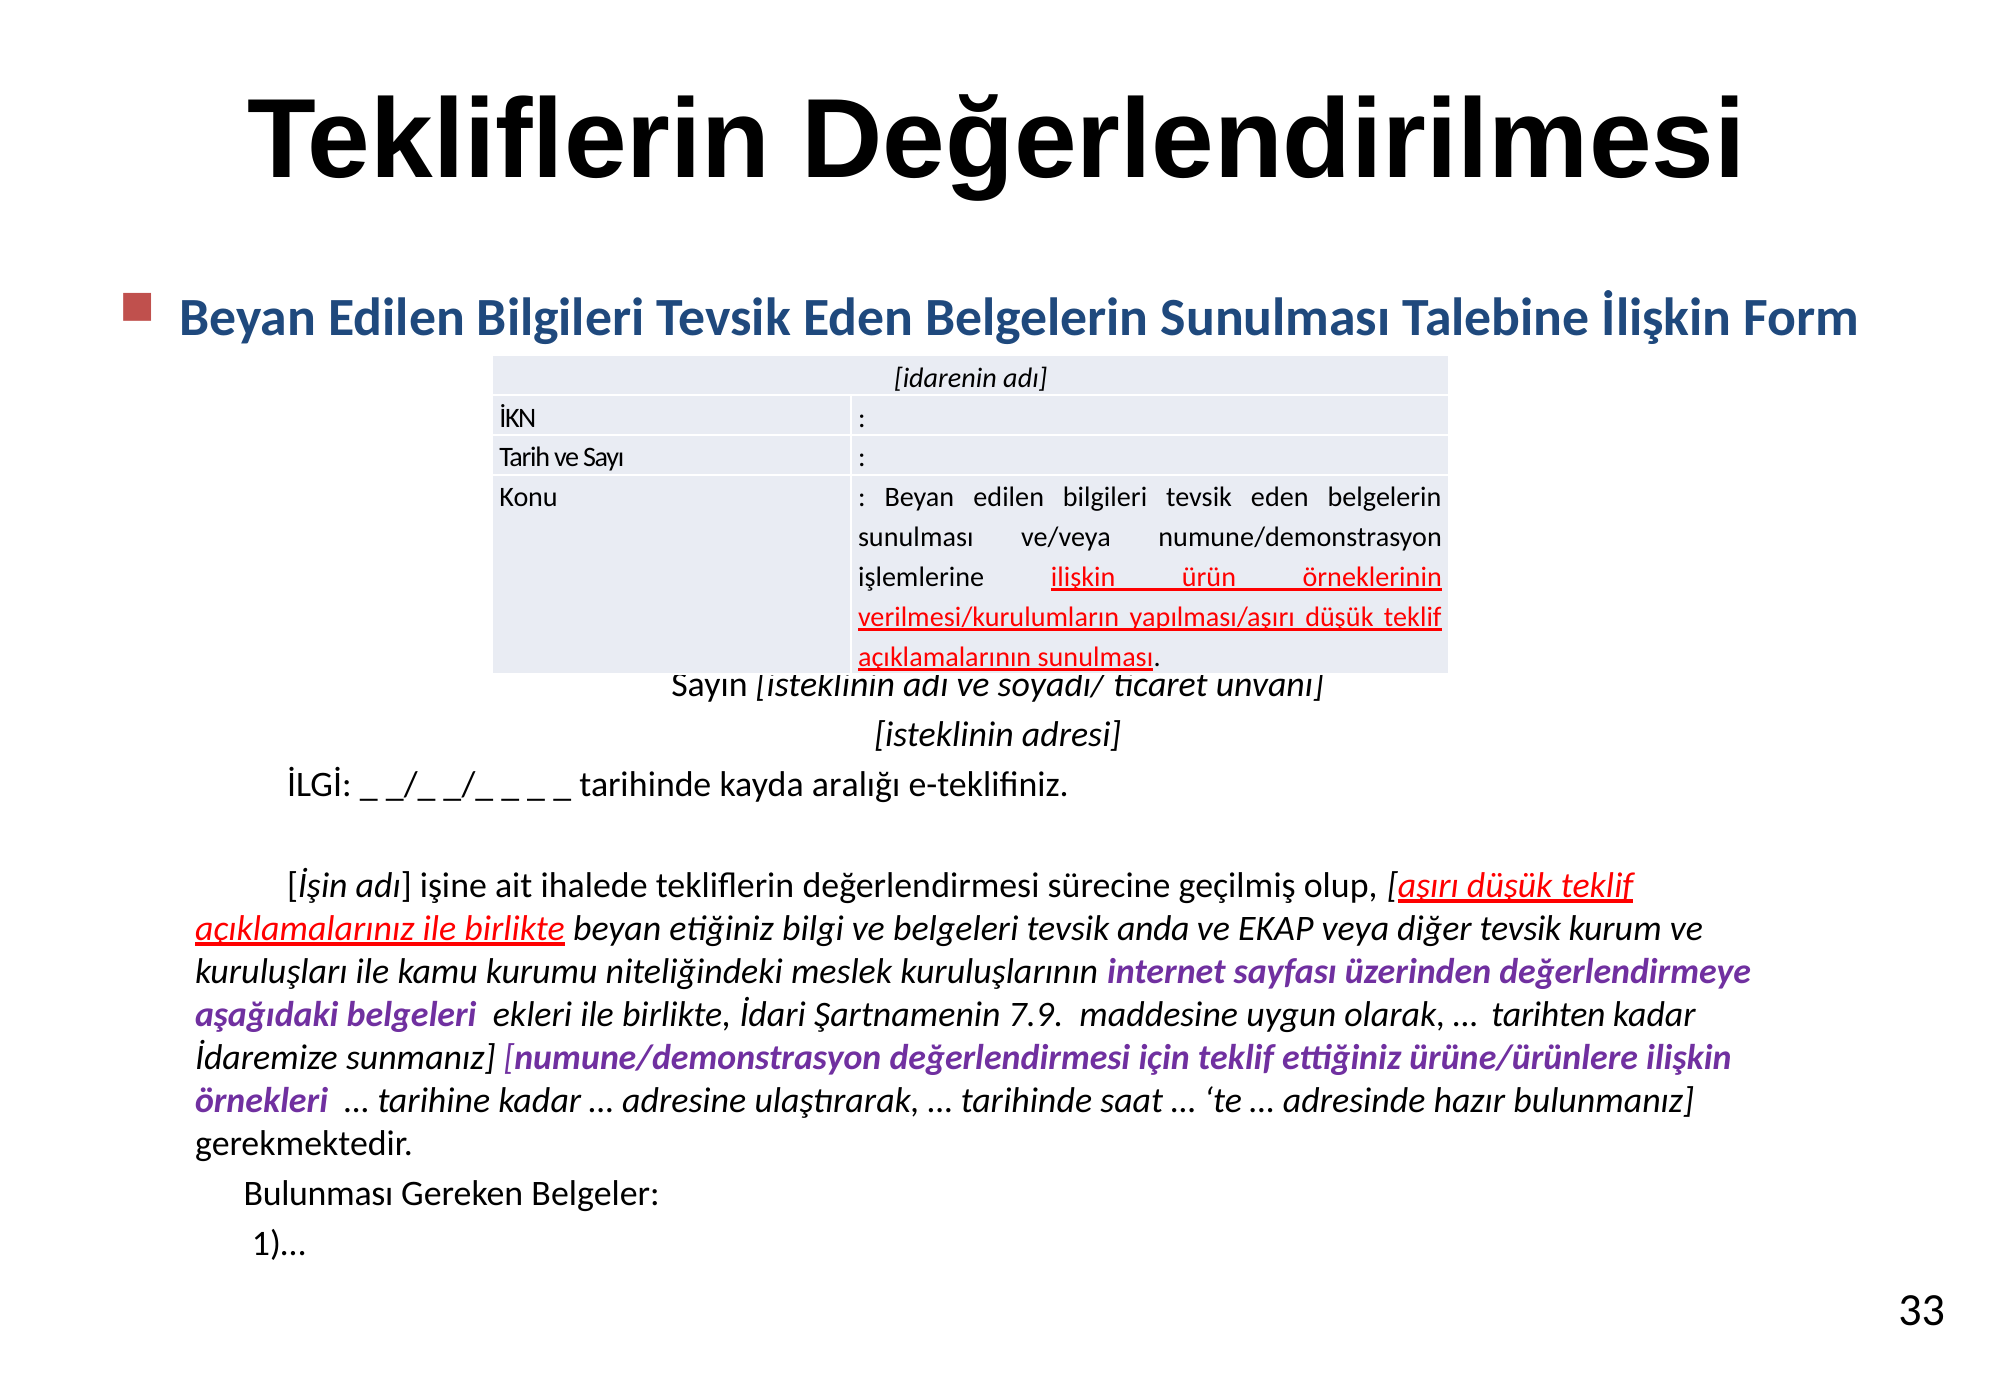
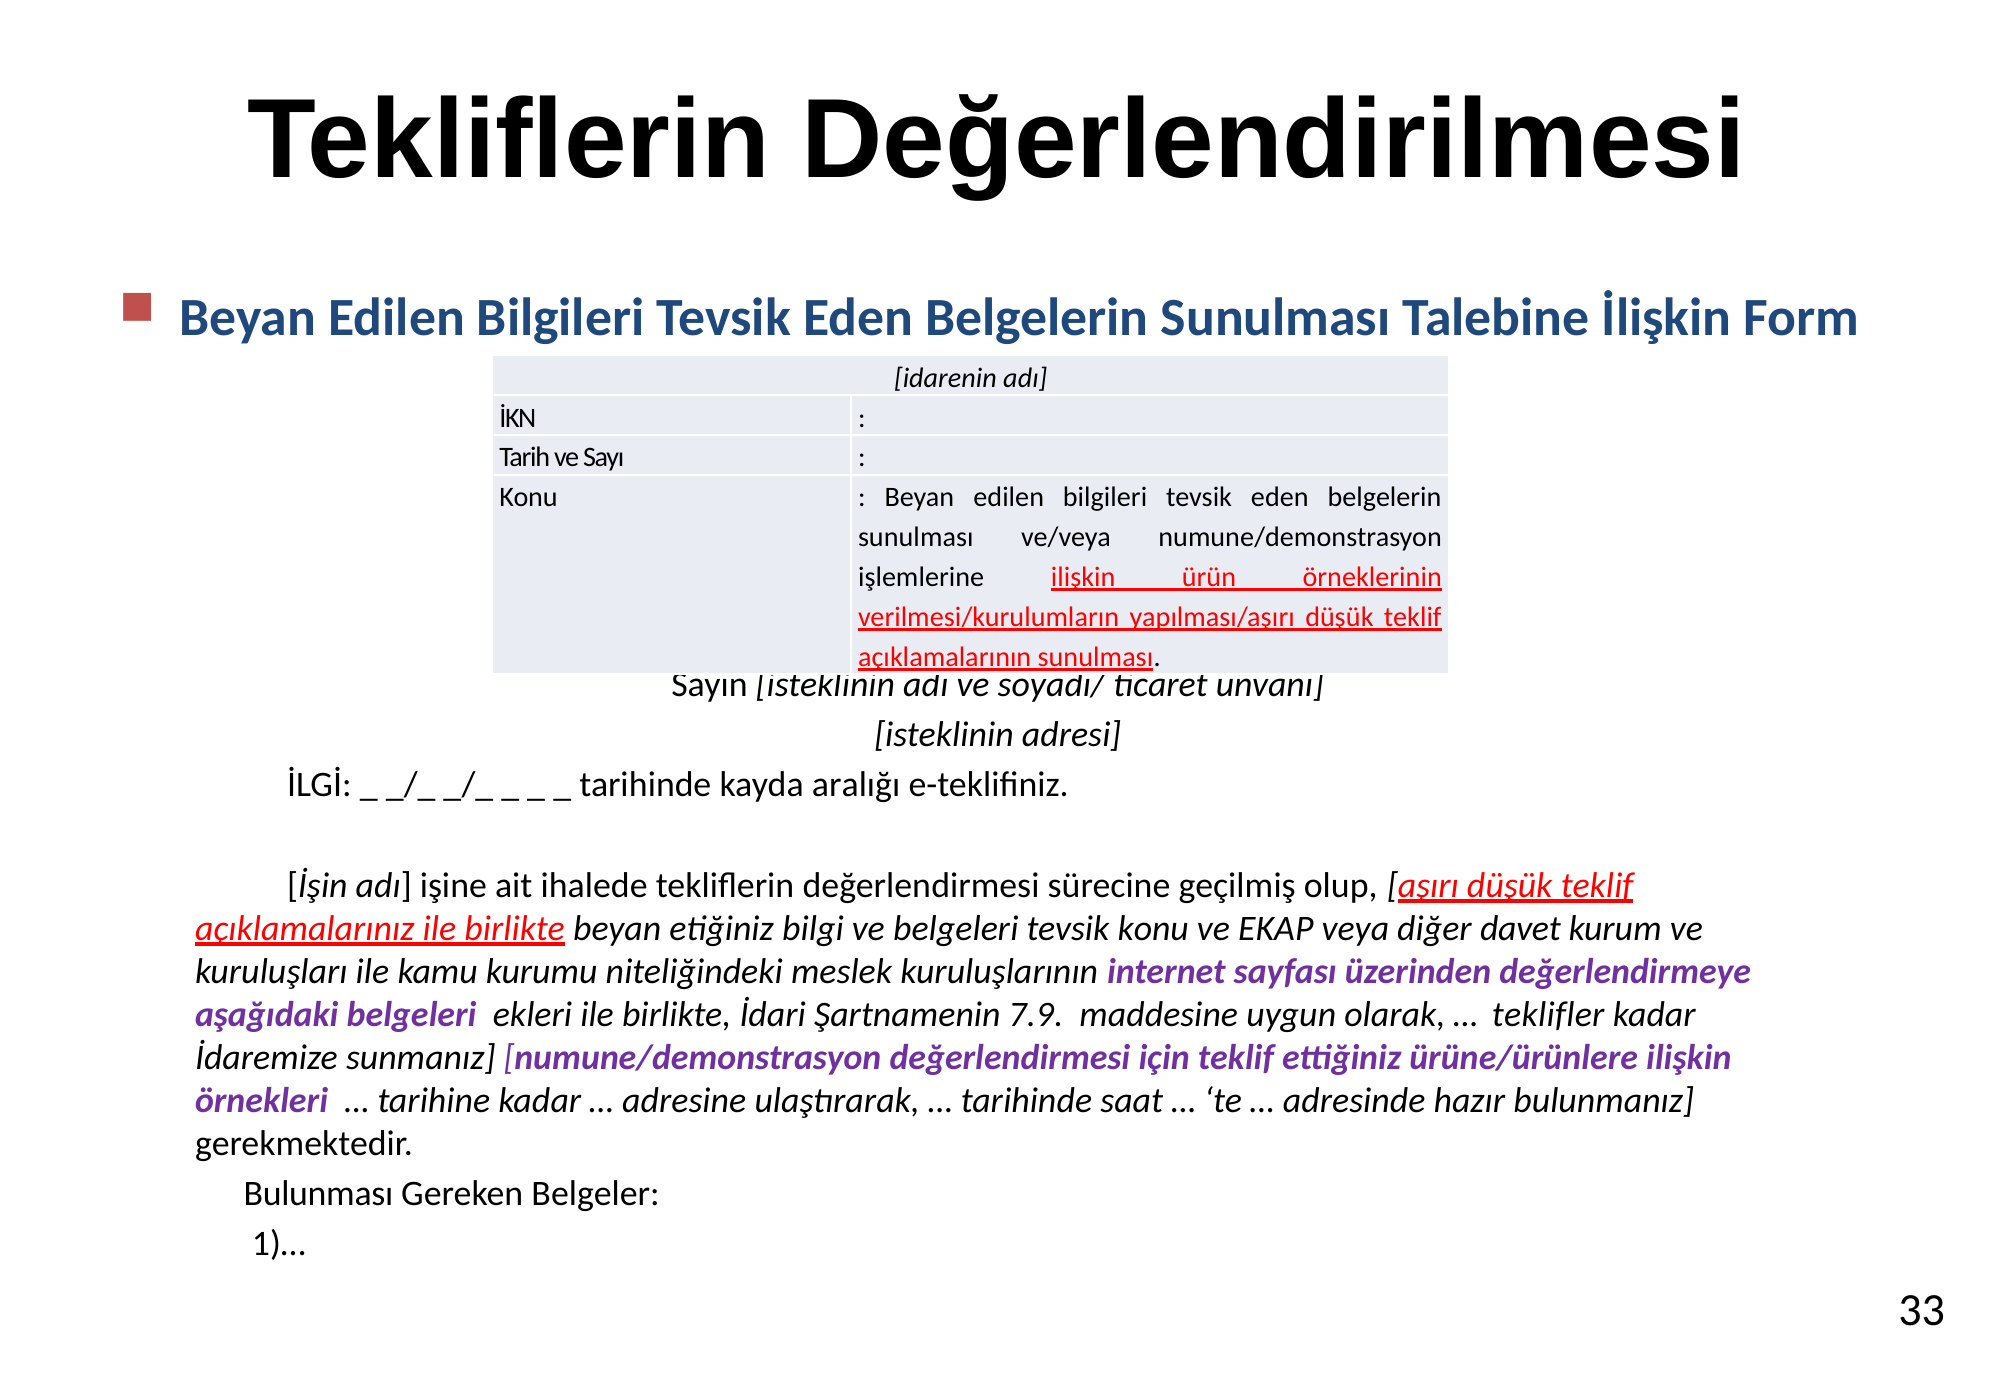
tevsik anda: anda -> konu (1153, 928)
diğer tevsik: tevsik -> davet (1520, 928)
tarihten: tarihten -> teklifler (1548, 1014)
